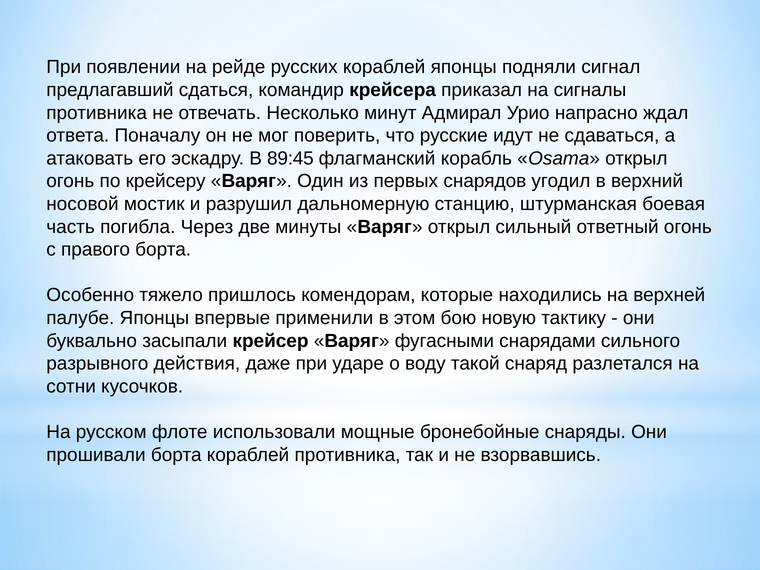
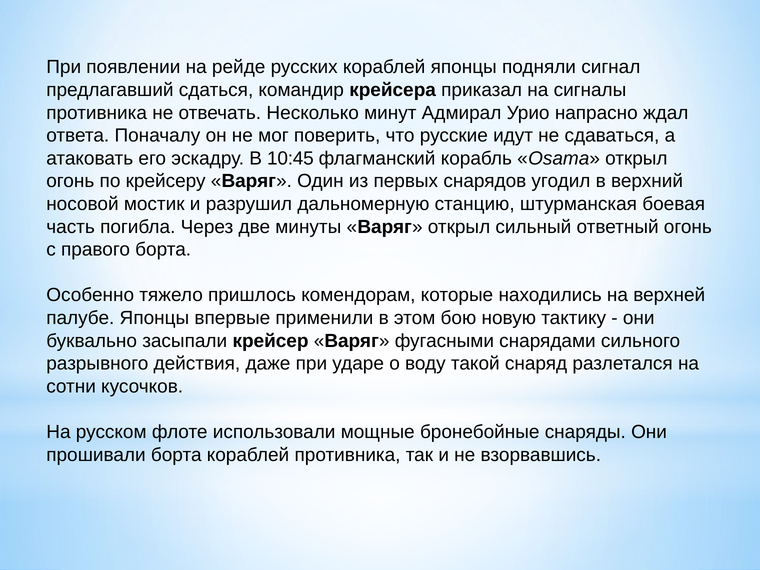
89:45: 89:45 -> 10:45 (290, 158)
